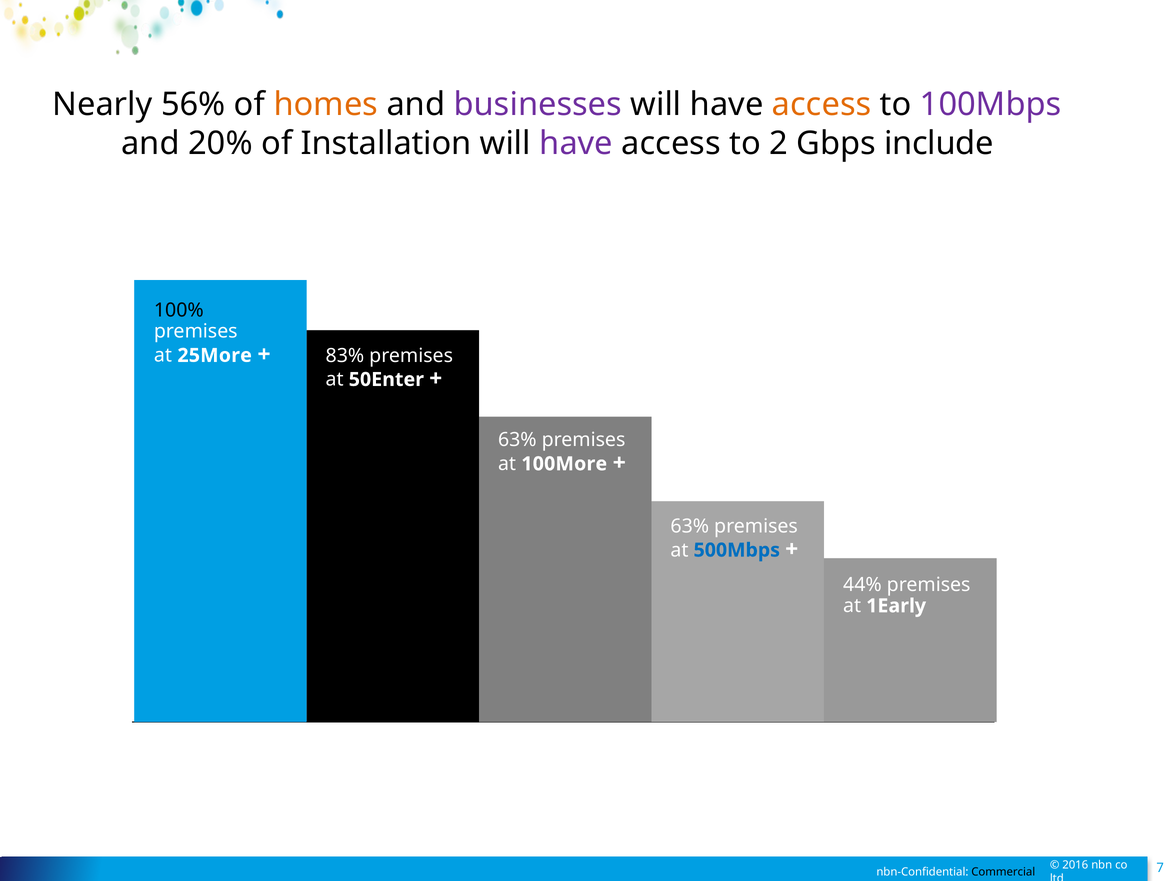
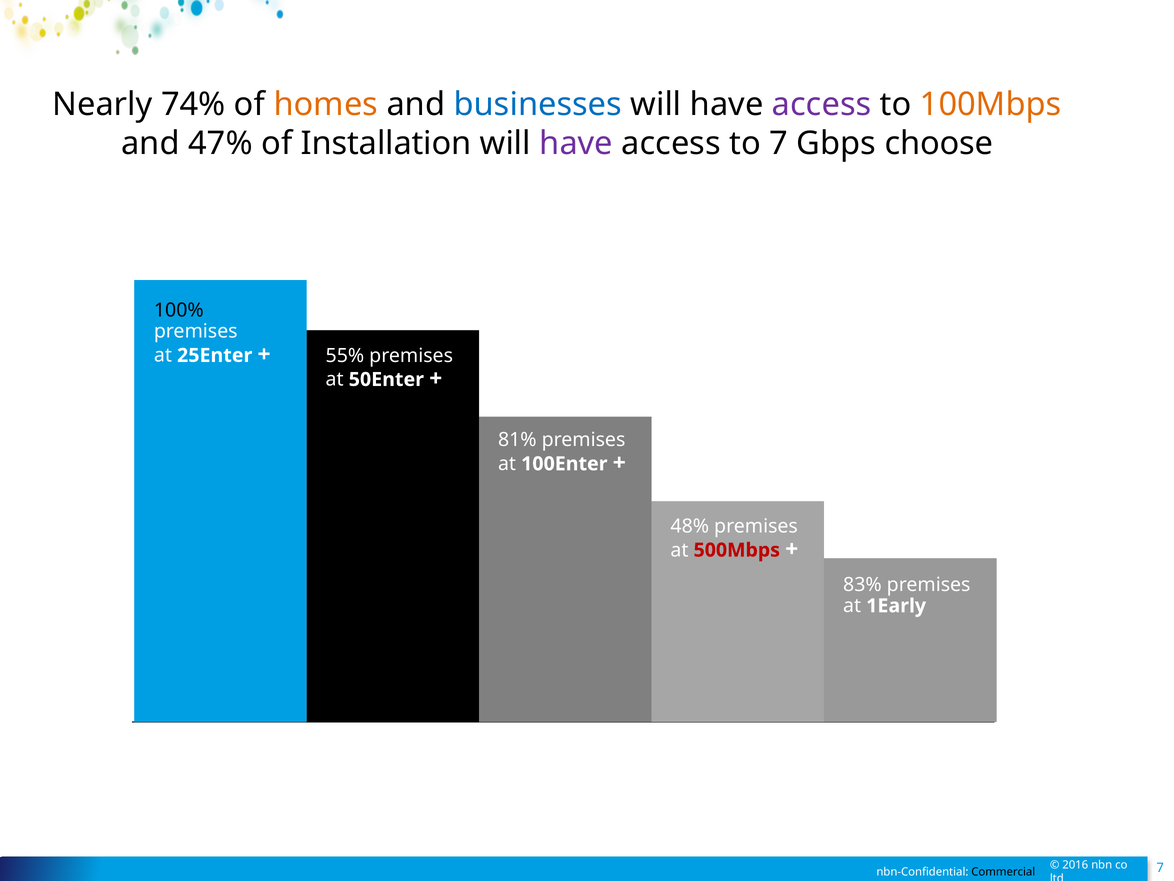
56%: 56% -> 74% (193, 104)
businesses colour: purple -> blue (538, 104)
access colour: orange -> purple (822, 104)
100Mbps colour: purple -> orange (991, 104)
20%: 20% -> 47% (220, 144)
to 2: 2 -> 7 (779, 144)
include: include -> choose (939, 144)
25More: 25More -> 25Enter (215, 355)
83%: 83% -> 55% (345, 355)
63%: 63% -> 81% (517, 440)
100More: 100More -> 100Enter (564, 464)
63%: 63% -> 48% (690, 526)
500Mbps colour: blue -> red (737, 550)
44%: 44% -> 83% (862, 584)
